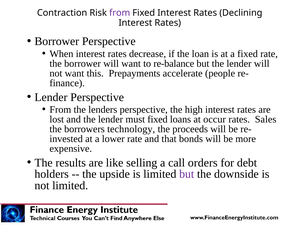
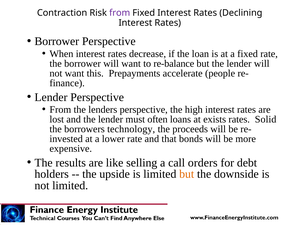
must fixed: fixed -> often (157, 119)
occur: occur -> exists (215, 119)
Sales: Sales -> Solid (266, 119)
but colour: purple -> orange (187, 174)
